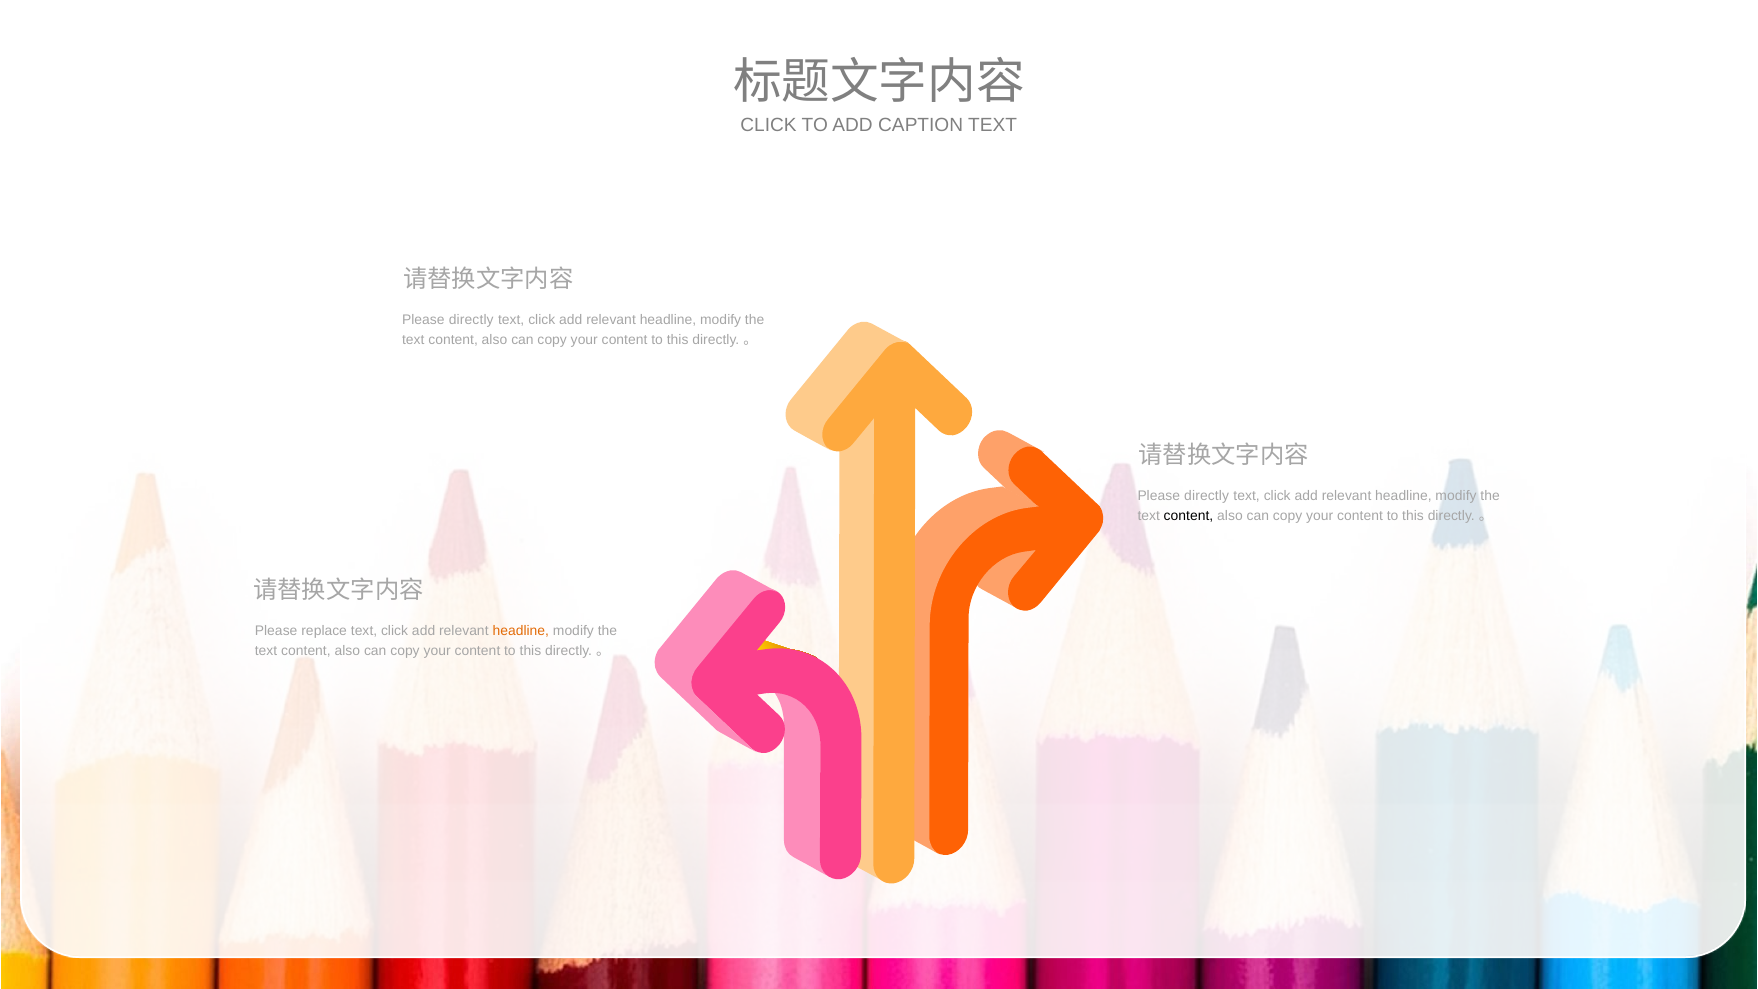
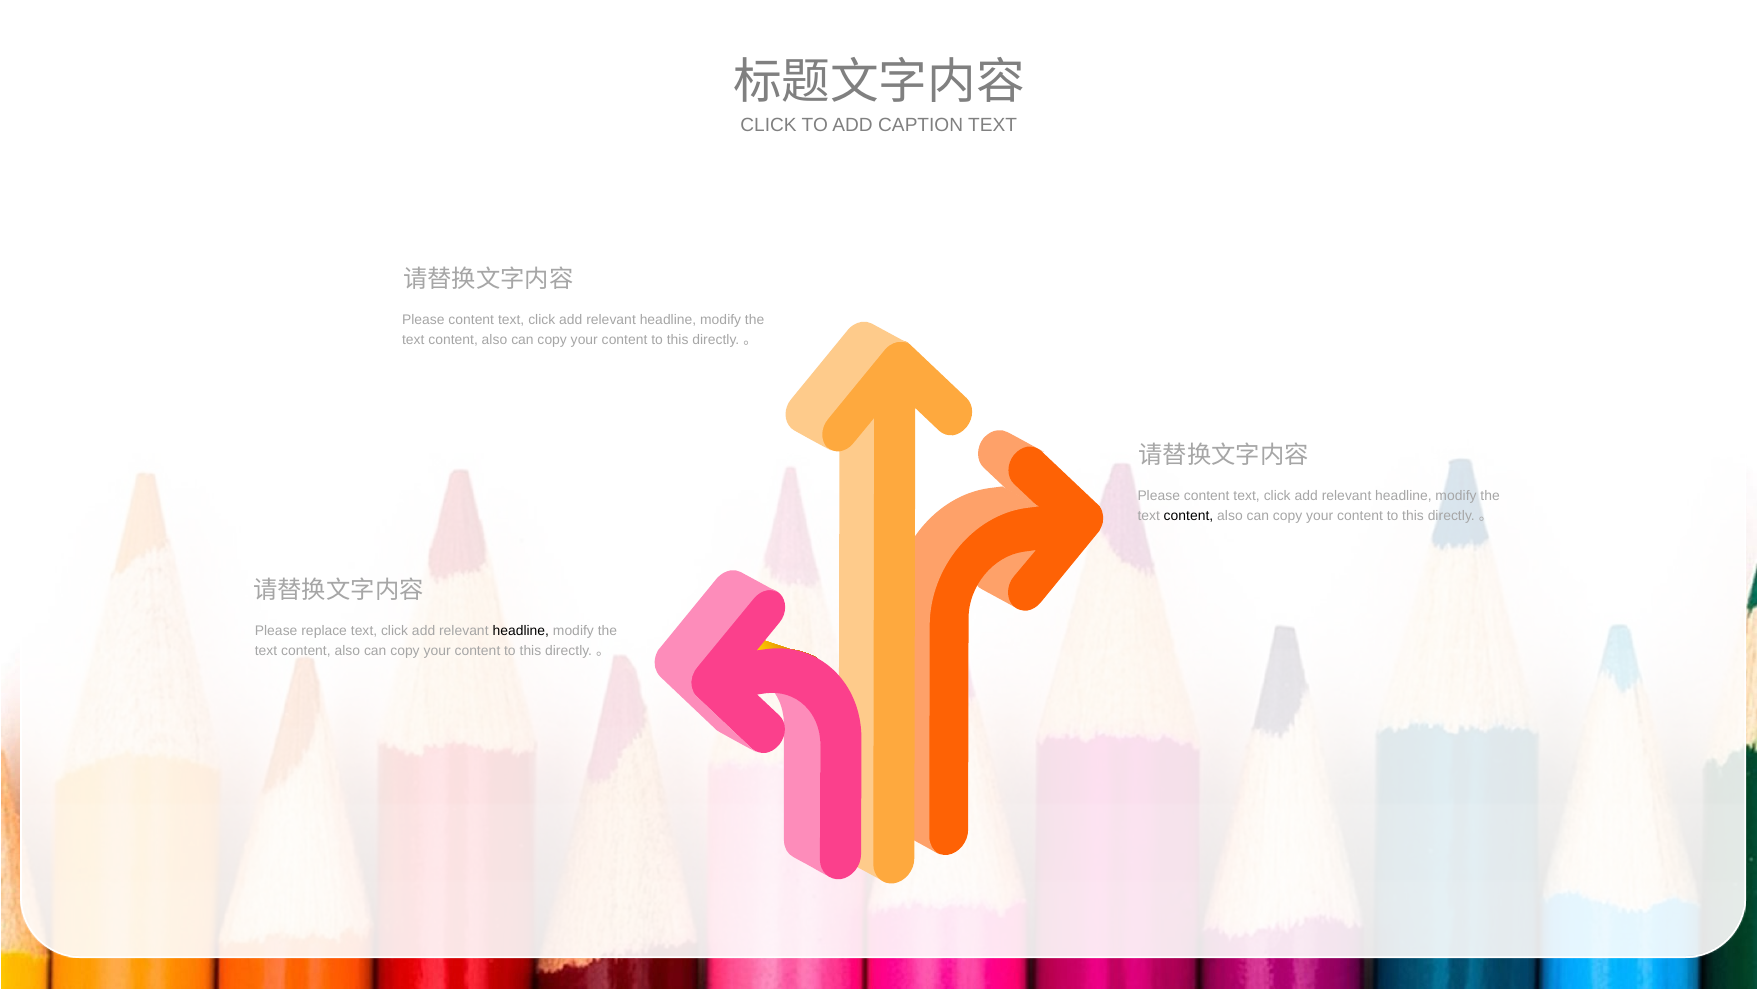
directly: directly -> content (471, 320)
directly: directly -> content (1207, 496)
headline colour: orange -> black (521, 631)
